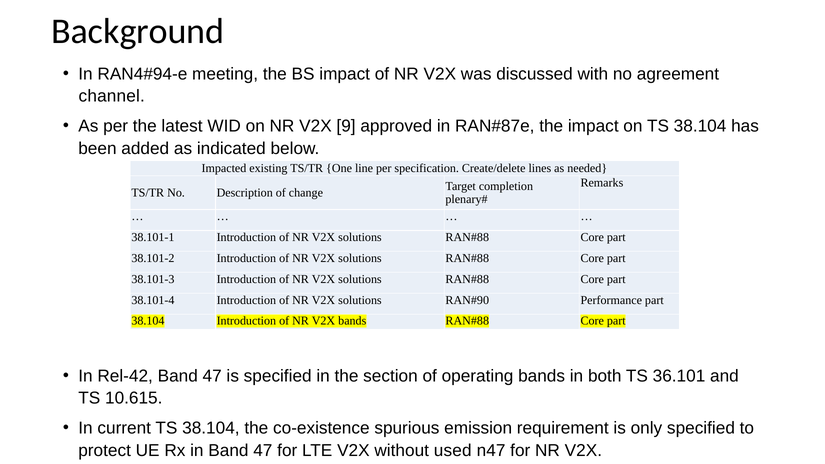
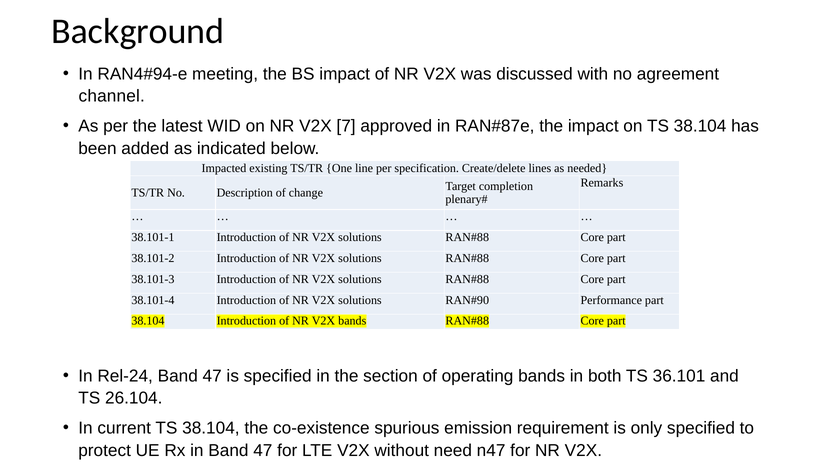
9: 9 -> 7 (346, 126)
Rel-42: Rel-42 -> Rel-24 (125, 376)
10.615: 10.615 -> 26.104 (134, 398)
used: used -> need (453, 450)
